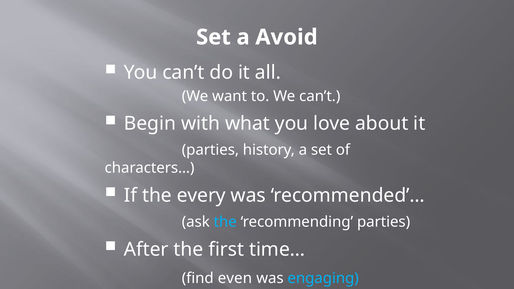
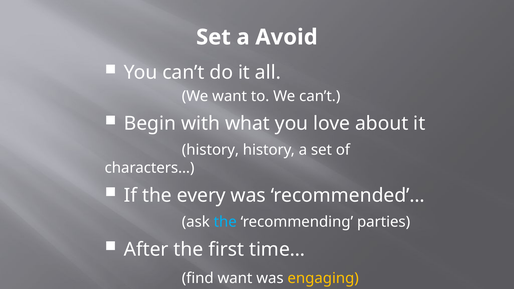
parties: parties -> history (210, 150)
find even: even -> want (235, 278)
engaging colour: light blue -> yellow (323, 278)
